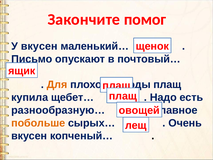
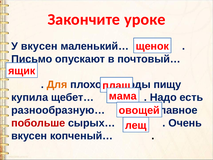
помог: помог -> уроке (145, 19)
плащ: плащ -> пищу (167, 84)
плащ: плащ -> мама (123, 96)
побольше colour: orange -> red (38, 123)
